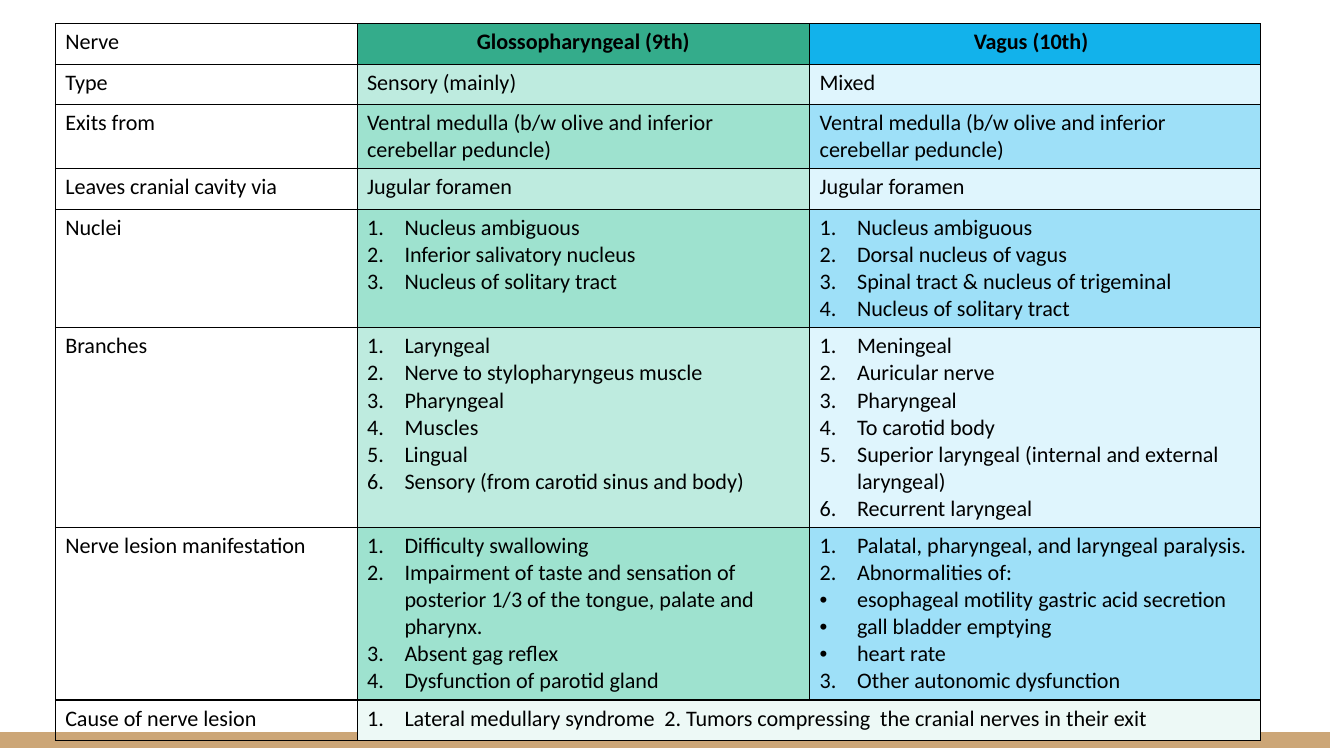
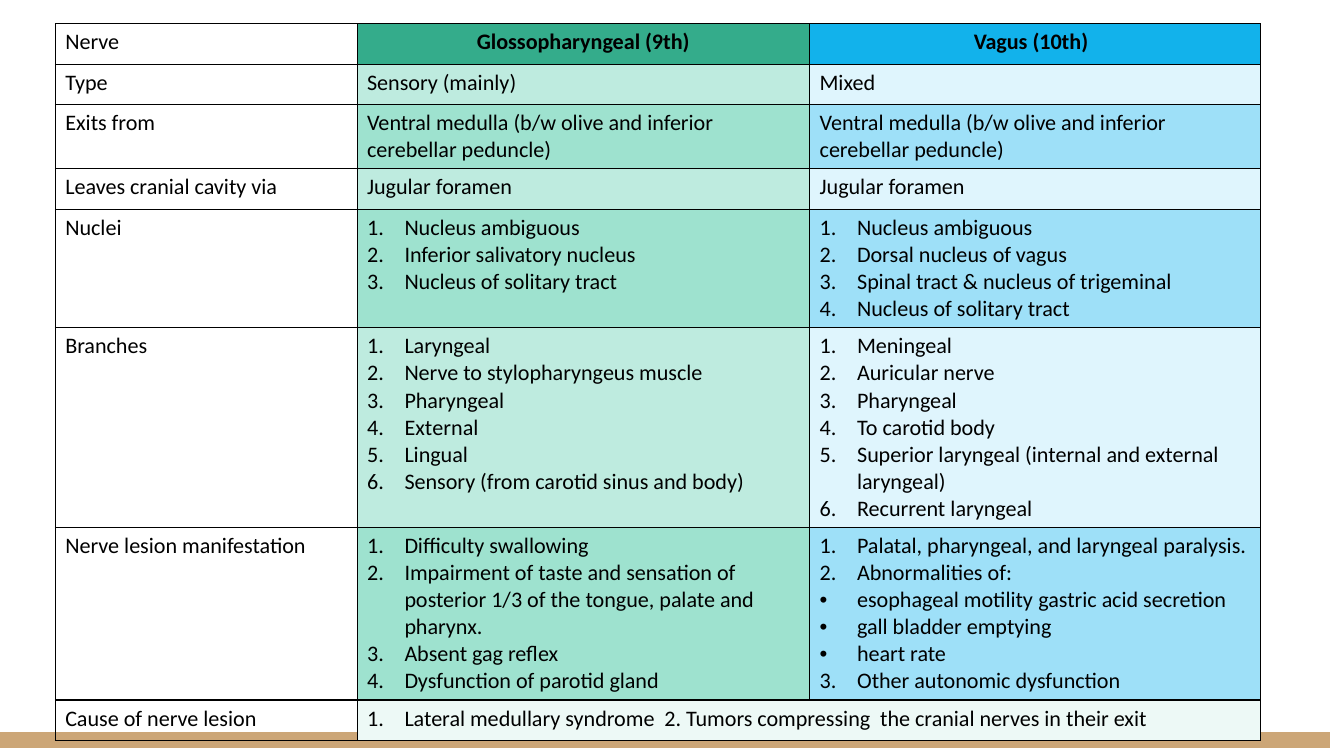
Muscles: Muscles -> External (442, 428)
